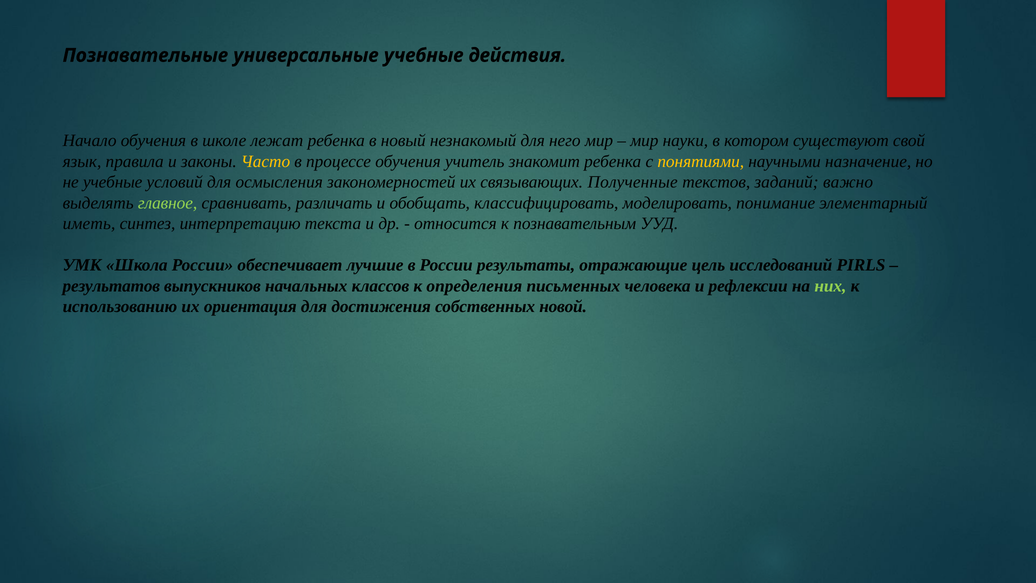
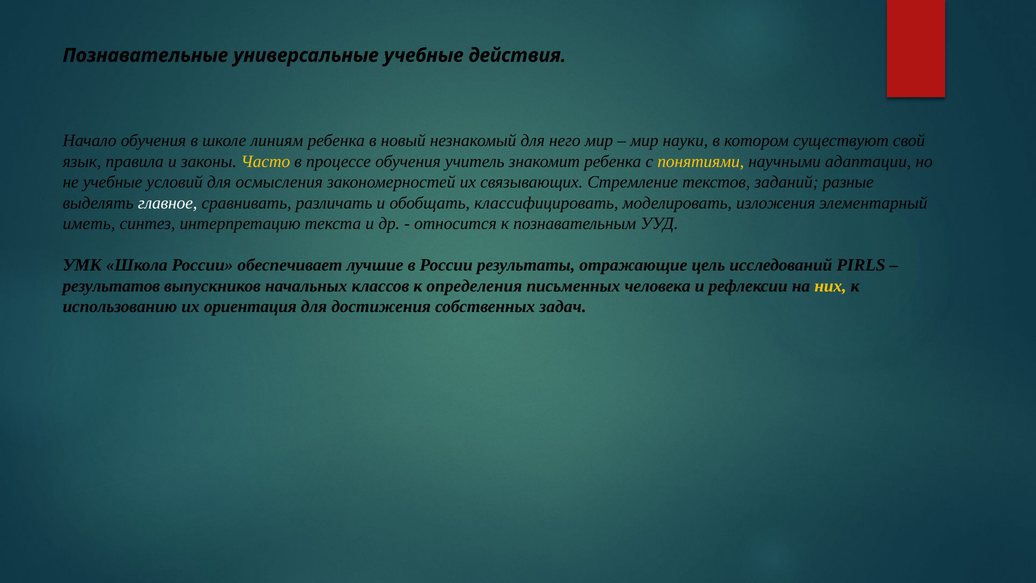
лежат: лежат -> линиям (277, 141)
назначение: назначение -> адаптации (868, 161)
Полученные: Полученные -> Стремление (633, 182)
важно: важно -> разные (848, 182)
главное colour: light green -> white (168, 203)
понимание: понимание -> изложения (776, 203)
них colour: light green -> yellow (830, 286)
новой: новой -> задач (563, 306)
